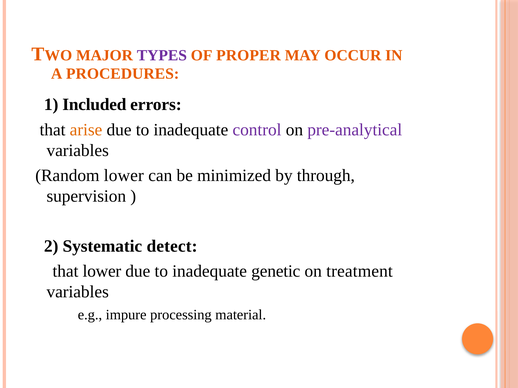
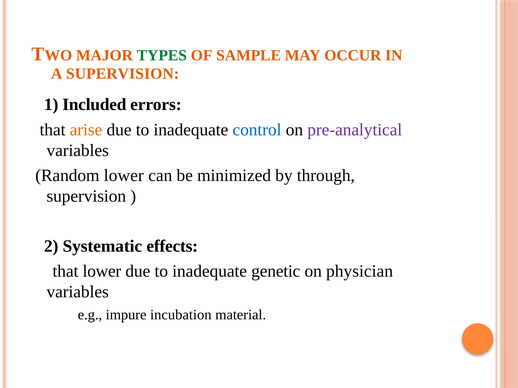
TYPES colour: purple -> green (162, 55)
PROPER: PROPER -> SAMPLE (249, 55)
A PROCEDURES: PROCEDURES -> SUPERVISION (123, 74)
control colour: purple -> blue (257, 130)
detect: detect -> effects (172, 246)
treatment: treatment -> physician (360, 271)
processing: processing -> incubation (181, 315)
